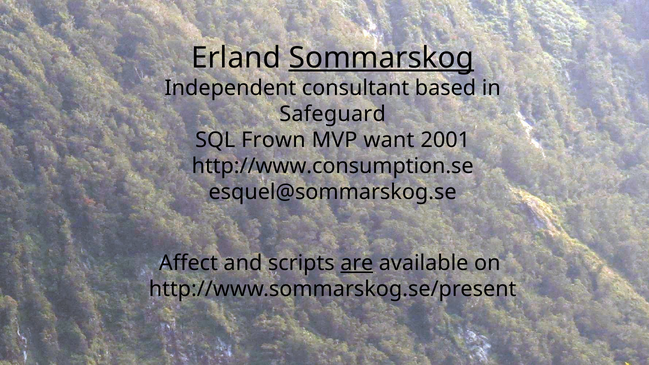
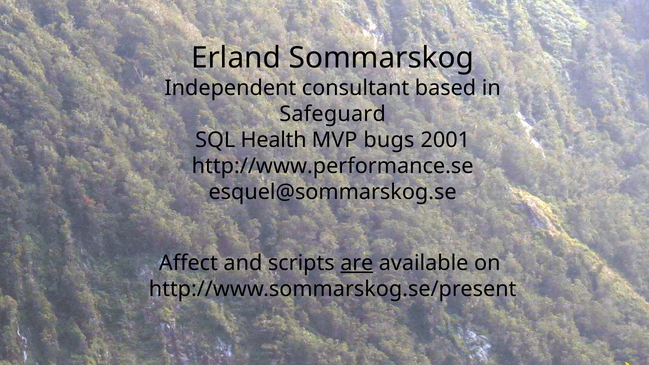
Sommarskog underline: present -> none (381, 58)
Frown: Frown -> Health (274, 140)
want: want -> bugs (389, 140)
http://www.consumption.se: http://www.consumption.se -> http://www.performance.se (333, 166)
